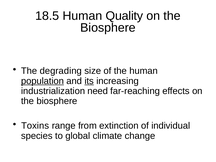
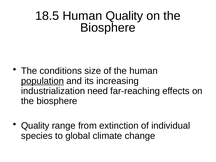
degrading: degrading -> conditions (61, 71)
its underline: present -> none (89, 81)
Toxins: Toxins -> Quality (35, 126)
